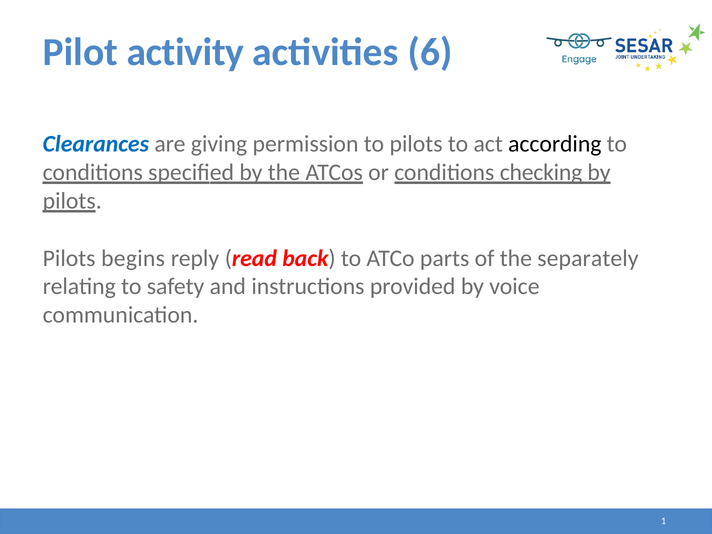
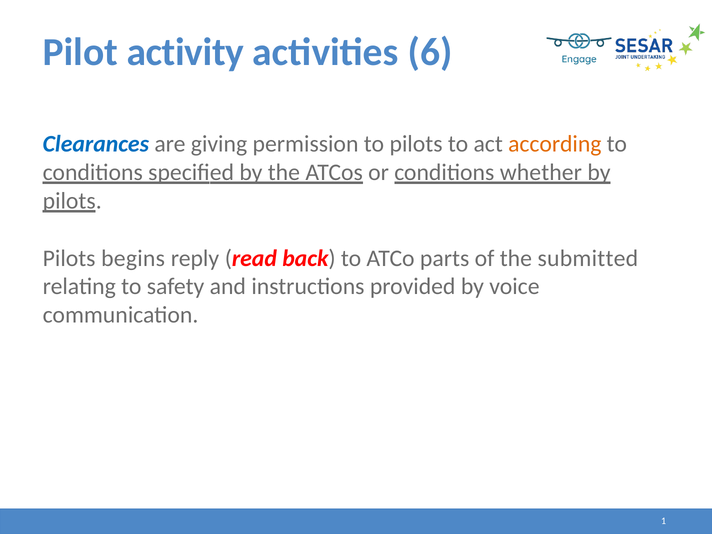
according colour: black -> orange (555, 144)
checking: checking -> whether (541, 173)
separately: separately -> submitted (588, 258)
